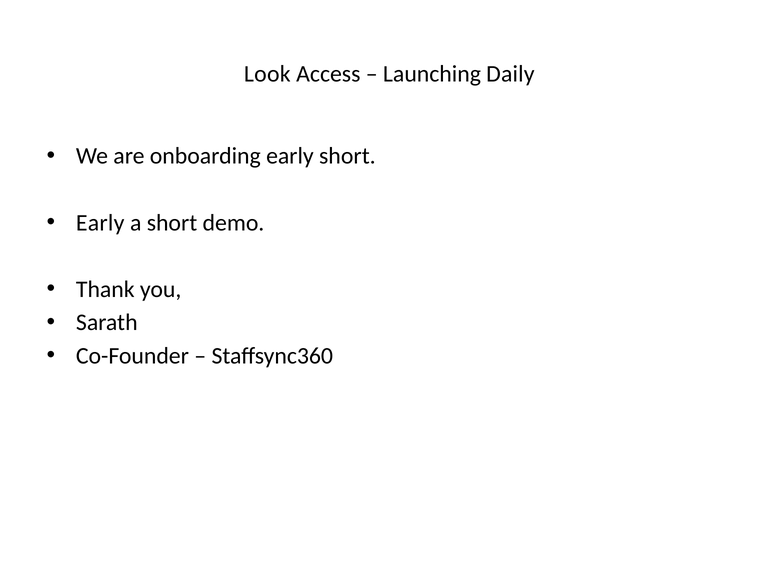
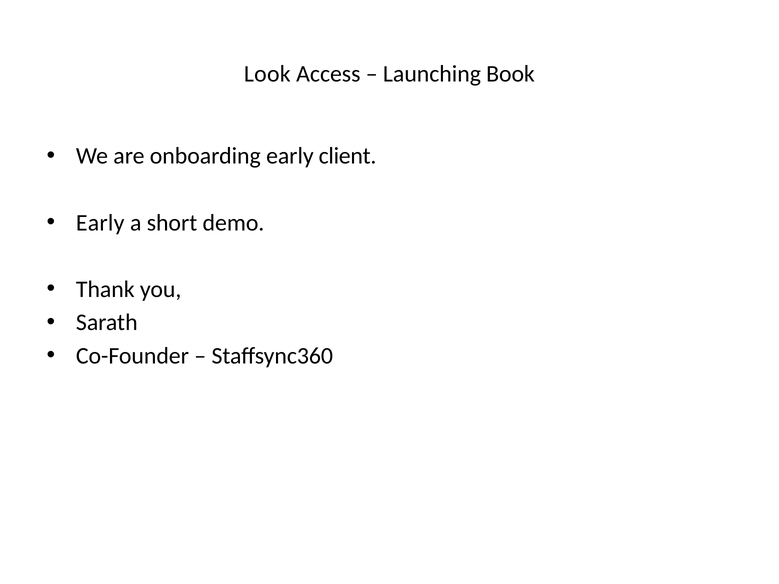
Daily: Daily -> Book (511, 74)
early short: short -> client (348, 156)
